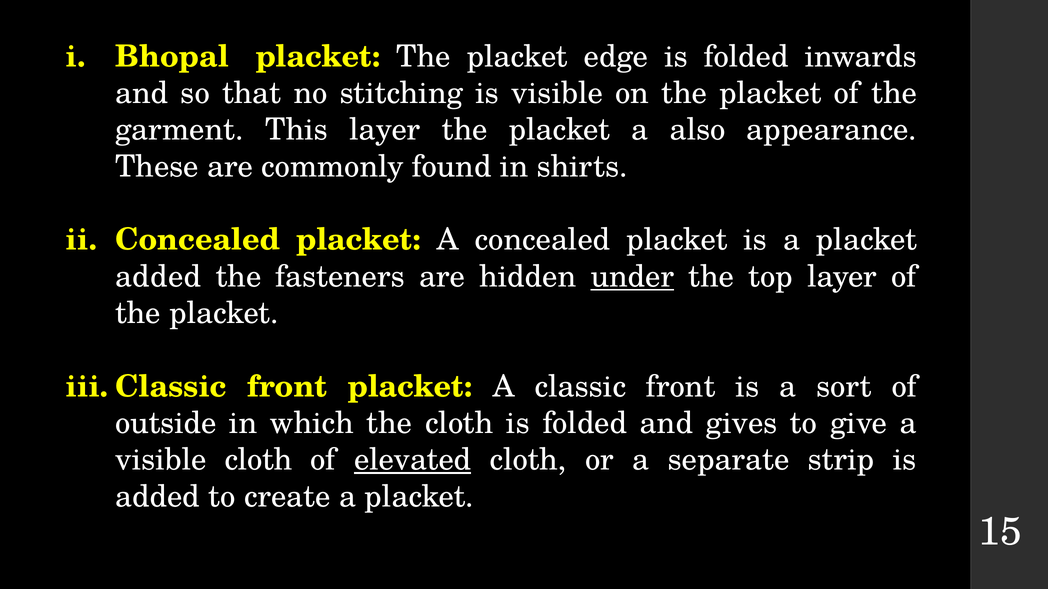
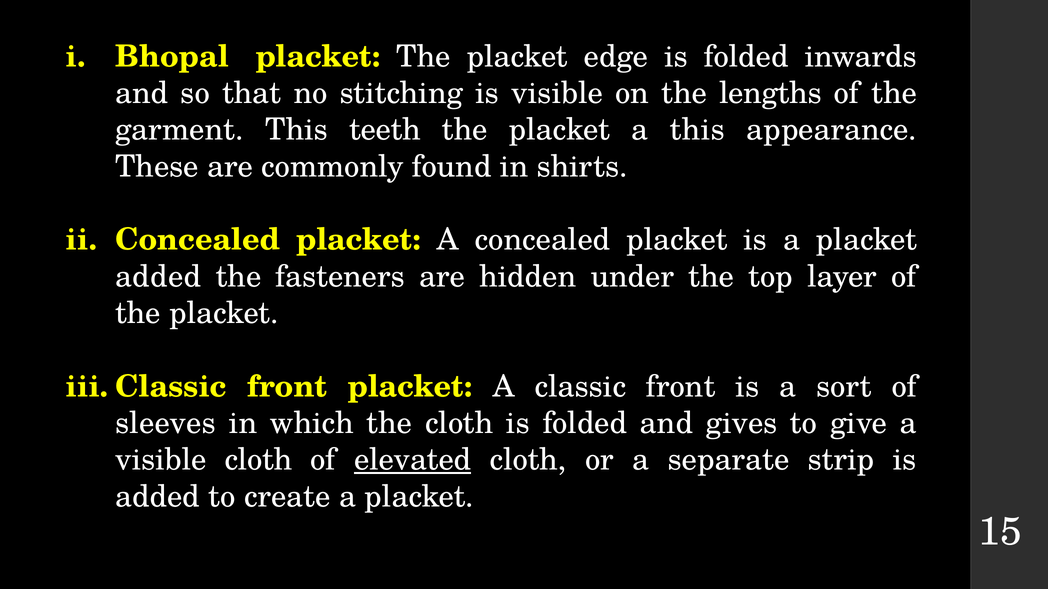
on the placket: placket -> lengths (770, 93)
This layer: layer -> teeth (385, 130)
a also: also -> this (697, 130)
under underline: present -> none (632, 277)
outside: outside -> sleeves (166, 424)
